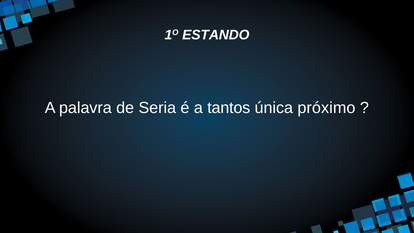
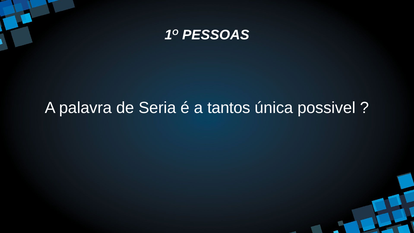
ESTANDO: ESTANDO -> PESSOAS (216, 35)
próximo: próximo -> possivel (326, 108)
